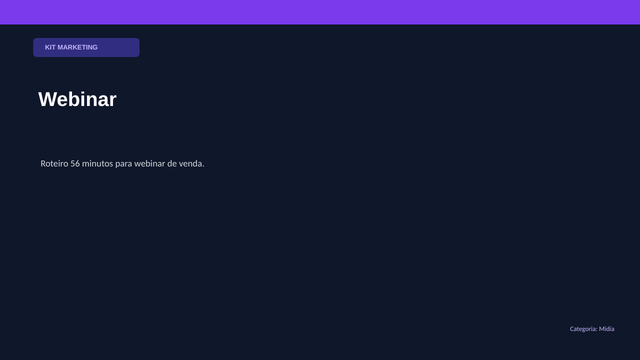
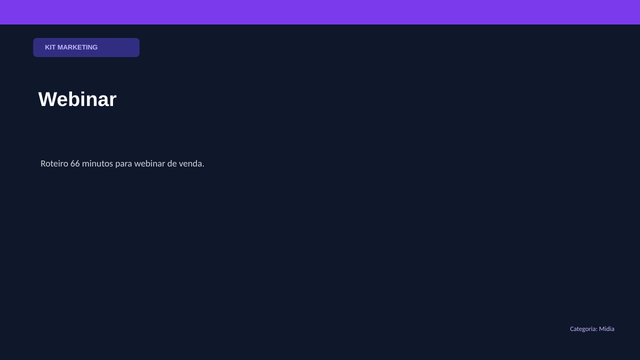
56: 56 -> 66 (75, 164)
